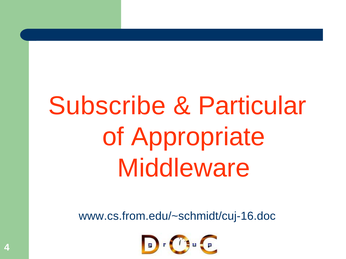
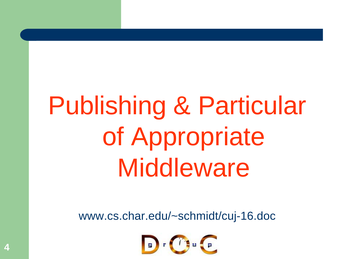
Subscribe: Subscribe -> Publishing (107, 106)
www.cs.from.edu/~schmidt/cuj-16.doc: www.cs.from.edu/~schmidt/cuj-16.doc -> www.cs.char.edu/~schmidt/cuj-16.doc (177, 216)
